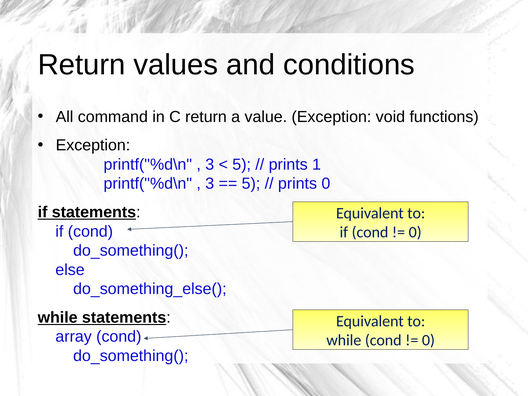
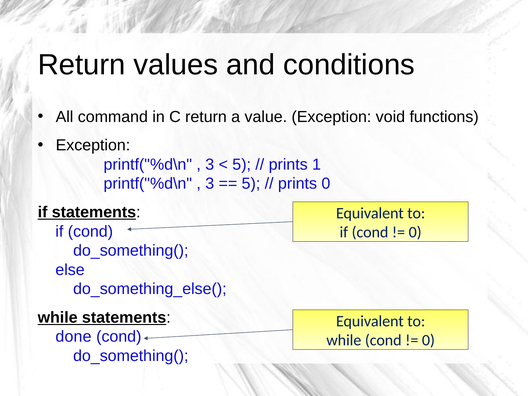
array: array -> done (73, 337)
